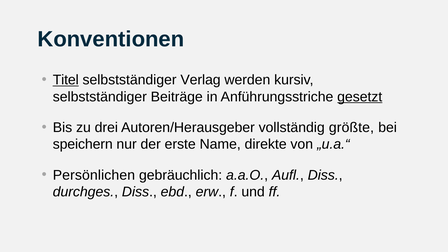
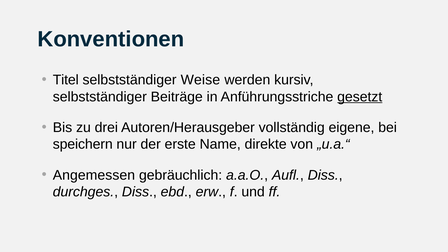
Titel underline: present -> none (66, 80)
Verlag: Verlag -> Weise (200, 80)
größte: größte -> eigene (352, 128)
Persönlichen: Persönlichen -> Angemessen (94, 175)
